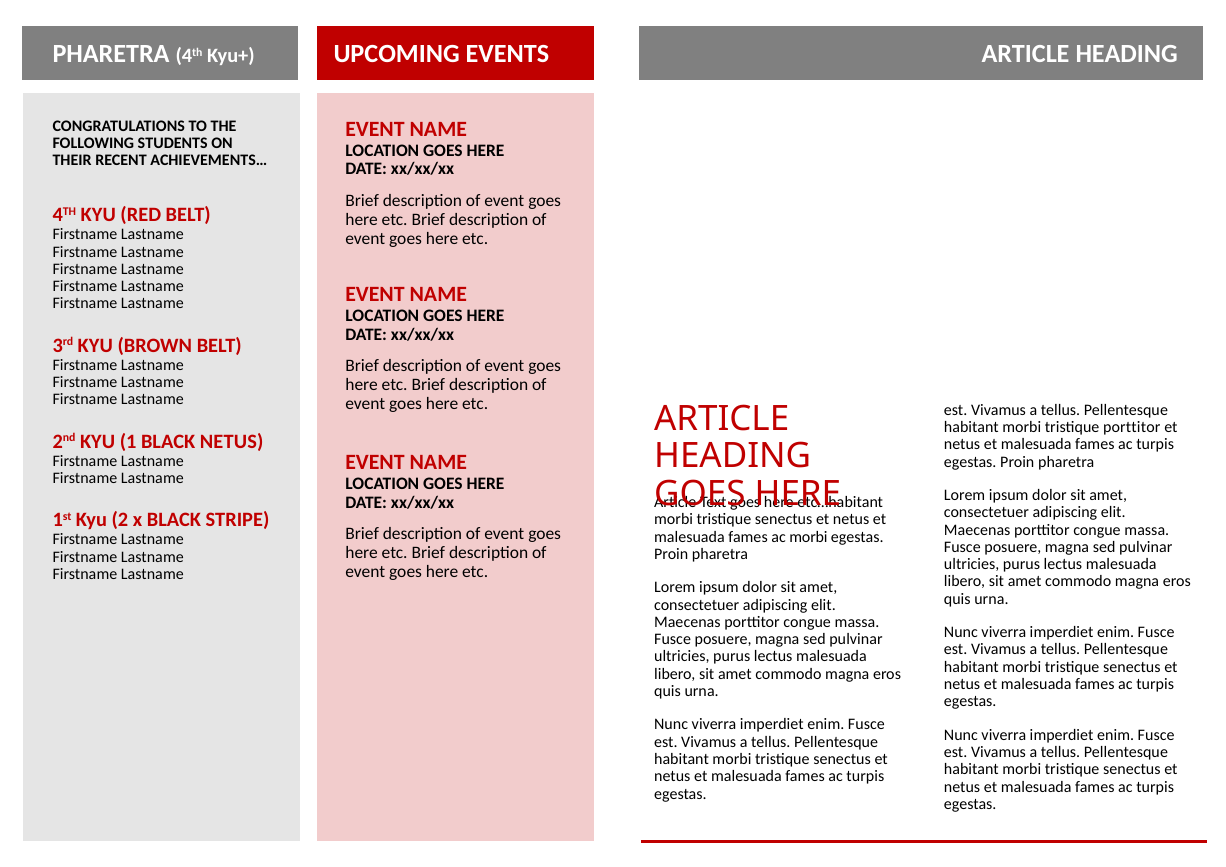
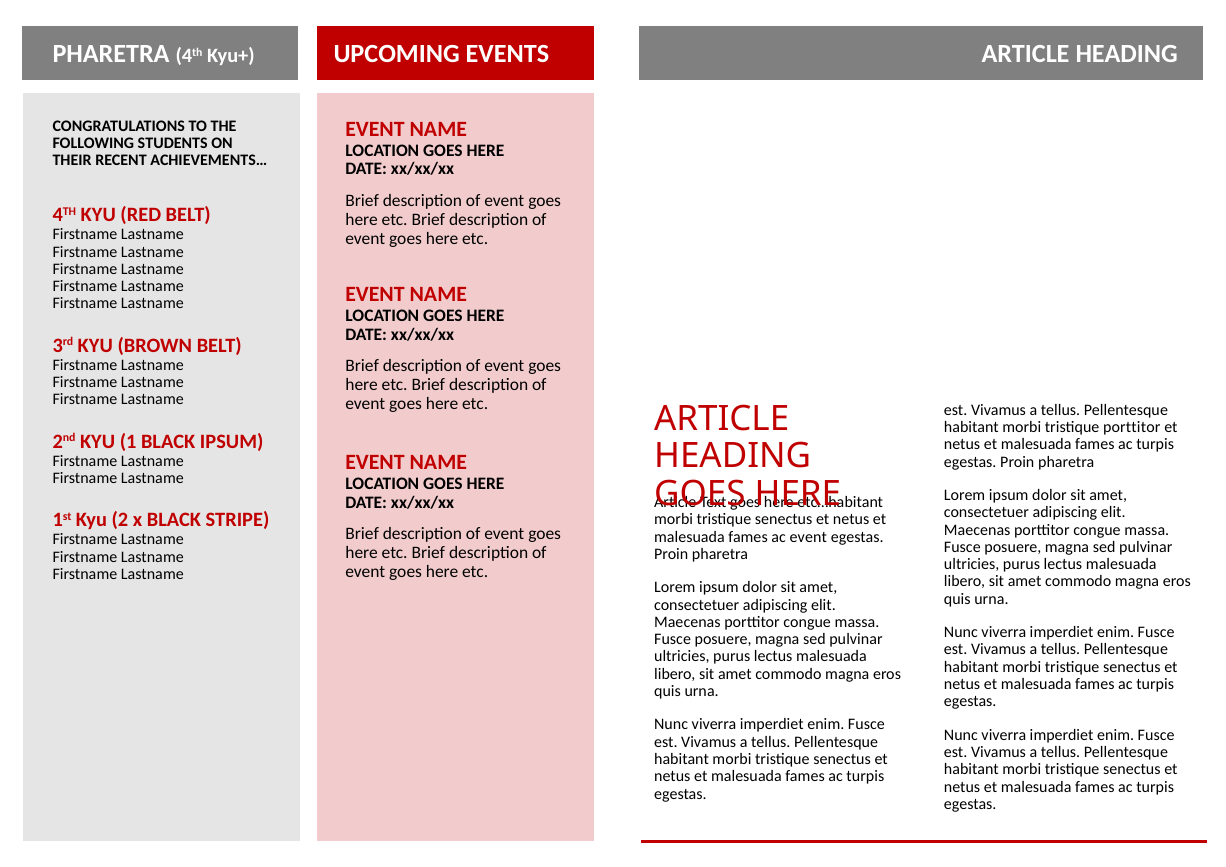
BLACK NETUS: NETUS -> IPSUM (232, 441)
ac morbi: morbi -> event (808, 537)
